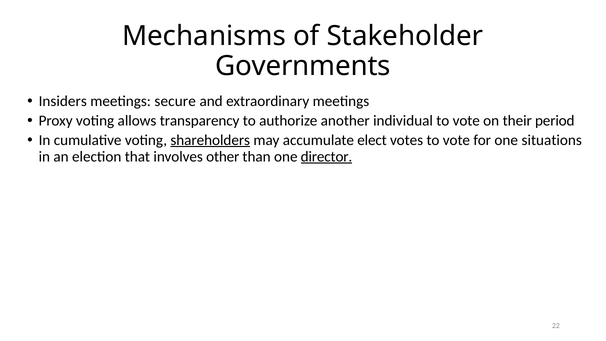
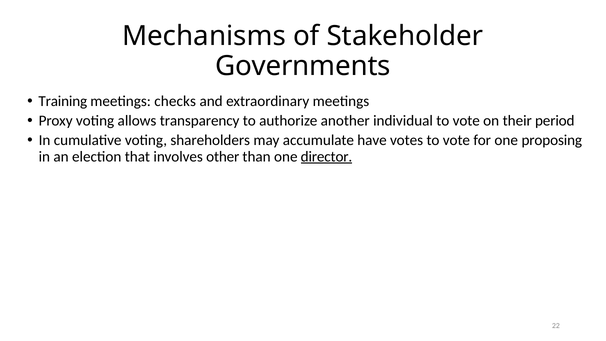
Insiders: Insiders -> Training (63, 101)
secure: secure -> checks (175, 101)
shareholders underline: present -> none (210, 140)
elect: elect -> have (372, 140)
situations: situations -> proposing (552, 140)
